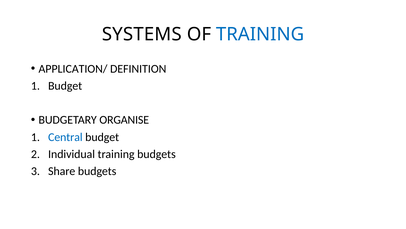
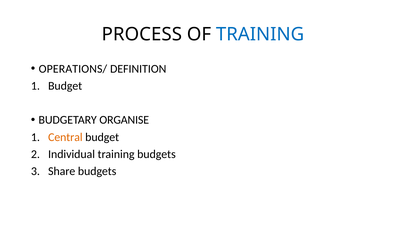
SYSTEMS: SYSTEMS -> PROCESS (142, 34)
APPLICATION/: APPLICATION/ -> OPERATIONS/ (73, 69)
Central colour: blue -> orange (65, 137)
